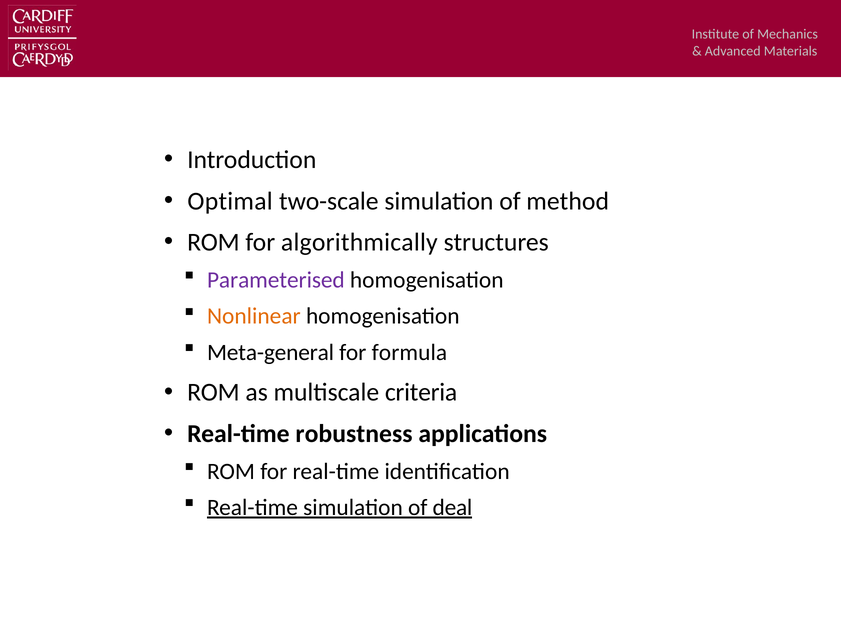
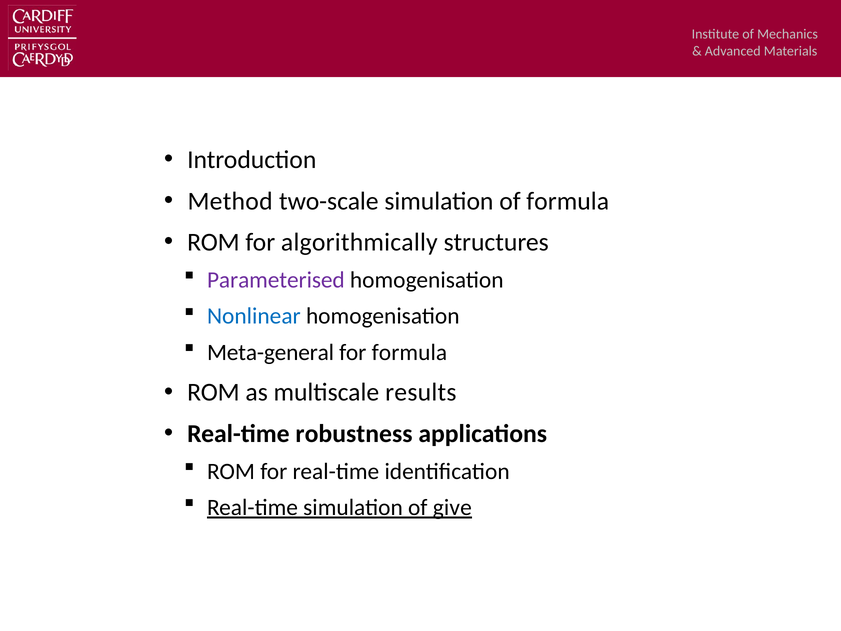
Optimal: Optimal -> Method (230, 201)
of method: method -> formula (568, 201)
Nonlinear colour: orange -> blue (254, 316)
criteria: criteria -> results (421, 392)
deal: deal -> give (452, 507)
